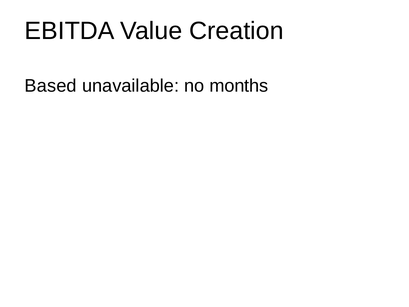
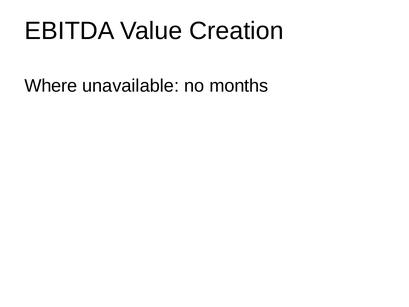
Based: Based -> Where (51, 86)
